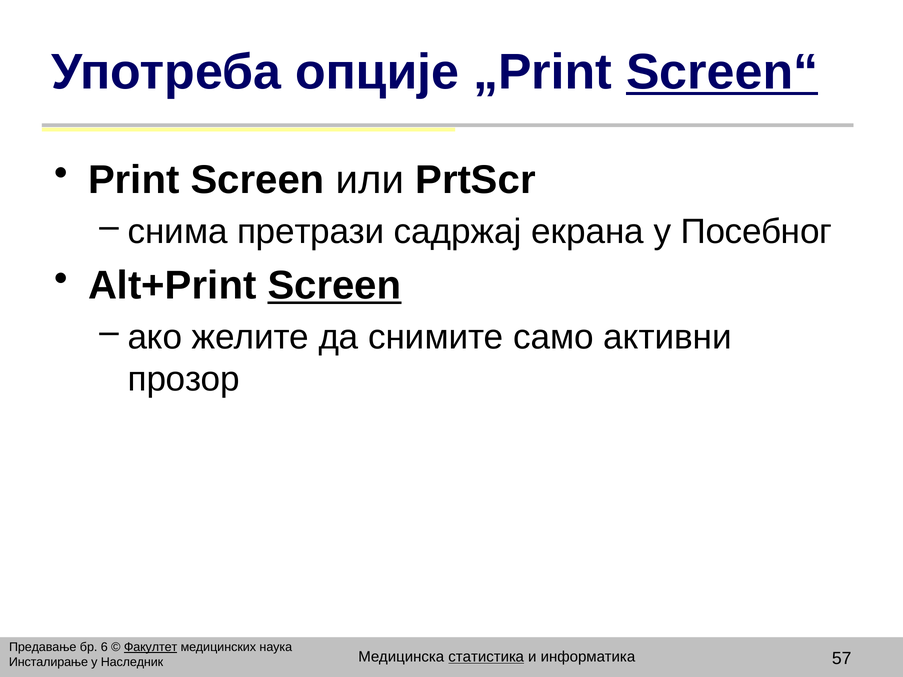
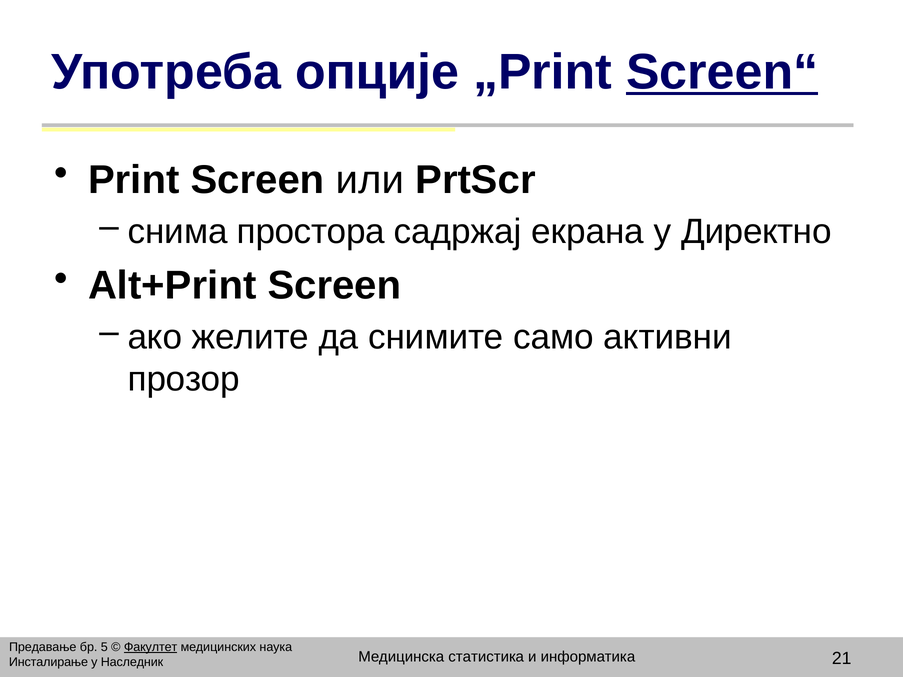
претрази: претрази -> простора (311, 232)
Посебног: Посебног -> Директно (756, 232)
Screen underline: present -> none (334, 285)
6: 6 -> 5 (104, 647)
статистика underline: present -> none (486, 657)
57: 57 -> 21 (842, 659)
